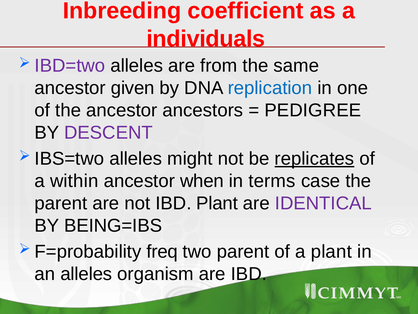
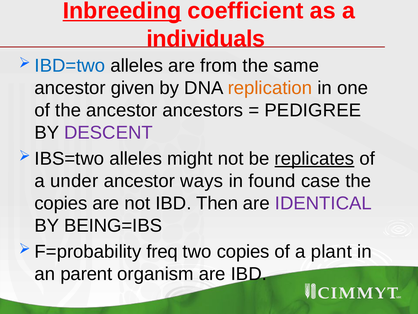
Inbreeding underline: none -> present (122, 11)
IBD=two colour: purple -> blue (70, 65)
replication colour: blue -> orange (270, 88)
within: within -> under (74, 181)
when: when -> ways (202, 181)
terms: terms -> found (272, 181)
parent: parent -> copies (61, 203)
IBD Plant: Plant -> Then (217, 203)
two parent: parent -> copies (243, 251)
an alleles: alleles -> parent (86, 274)
